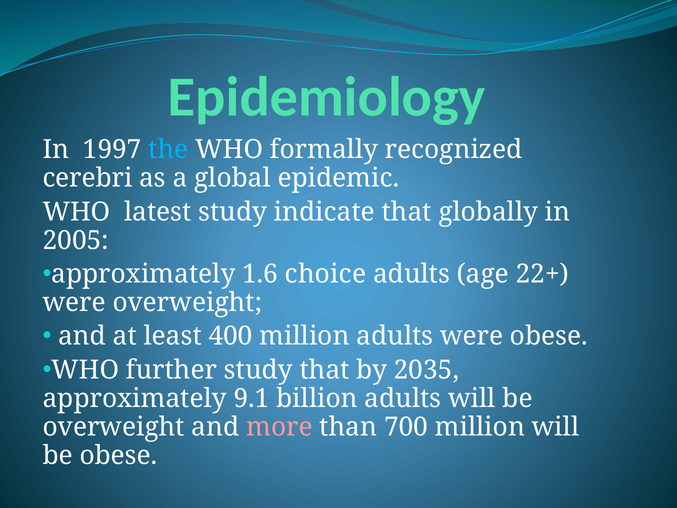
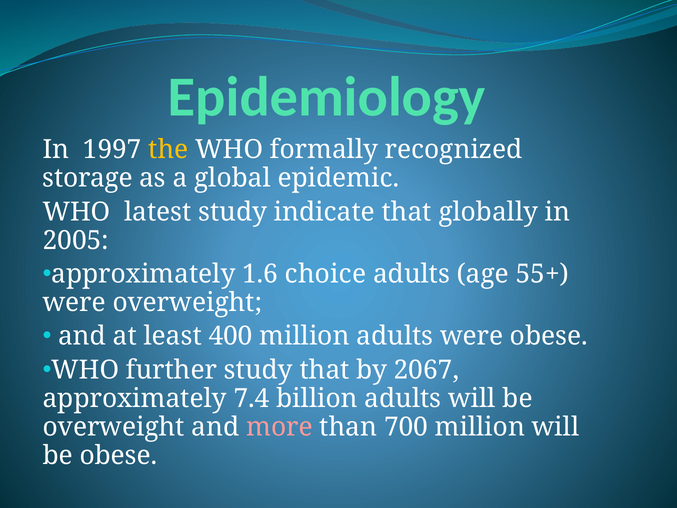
the colour: light blue -> yellow (168, 150)
cerebri: cerebri -> storage (88, 178)
22+: 22+ -> 55+ (542, 274)
2035: 2035 -> 2067 (426, 370)
9.1: 9.1 -> 7.4 (252, 398)
